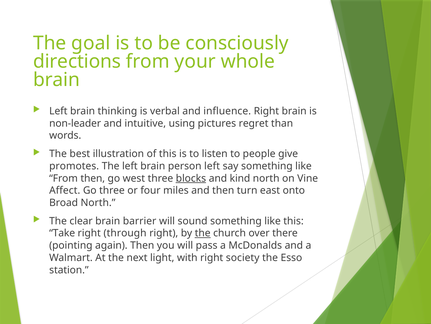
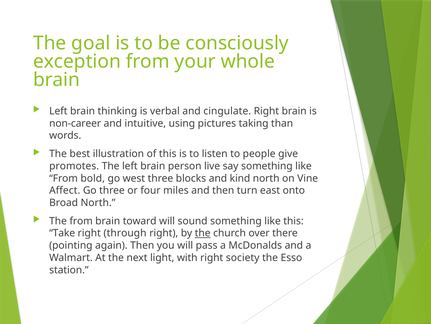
directions: directions -> exception (77, 61)
influence: influence -> cingulate (227, 111)
non-leader: non-leader -> non-career (75, 123)
regret: regret -> taking (254, 123)
person left: left -> live (212, 166)
From then: then -> bold (93, 178)
blocks underline: present -> none (191, 178)
The clear: clear -> from (81, 221)
barrier: barrier -> toward (140, 221)
